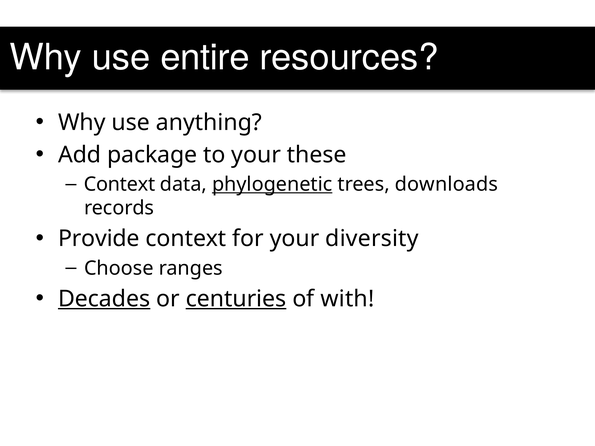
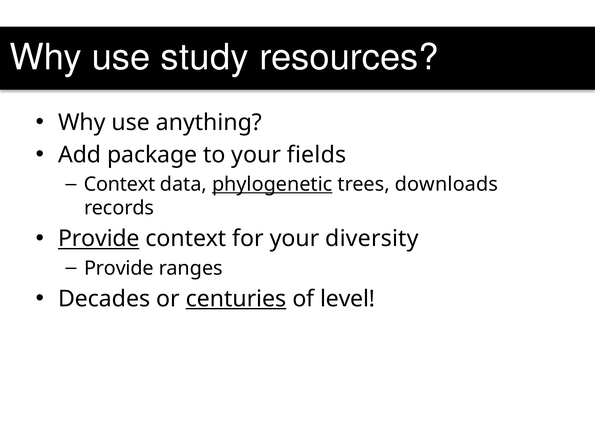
entire: entire -> study (205, 58)
these: these -> fields (317, 155)
Provide underline: none -> present (99, 239)
Choose: Choose -> Provide (119, 268)
Decades underline: present -> none (104, 299)
with: with -> level (348, 299)
